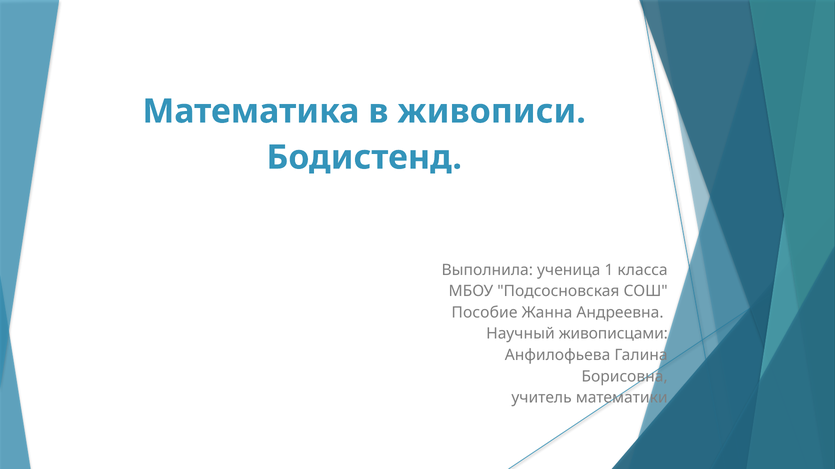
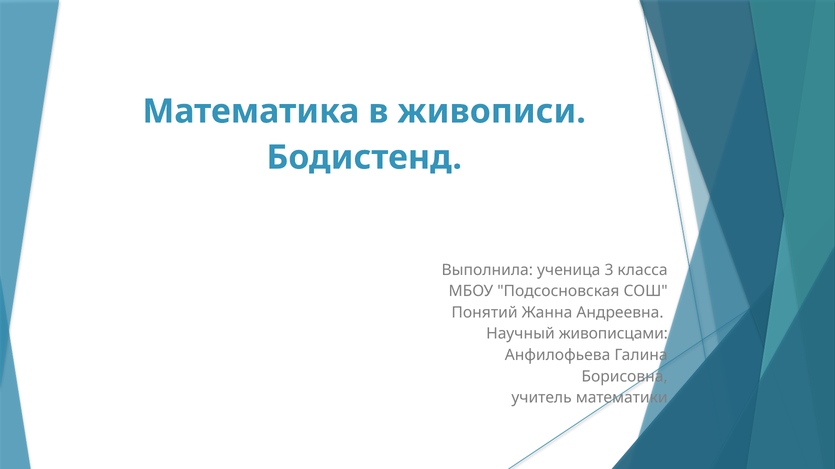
1: 1 -> 3 (609, 270)
Пособие: Пособие -> Понятий (485, 313)
